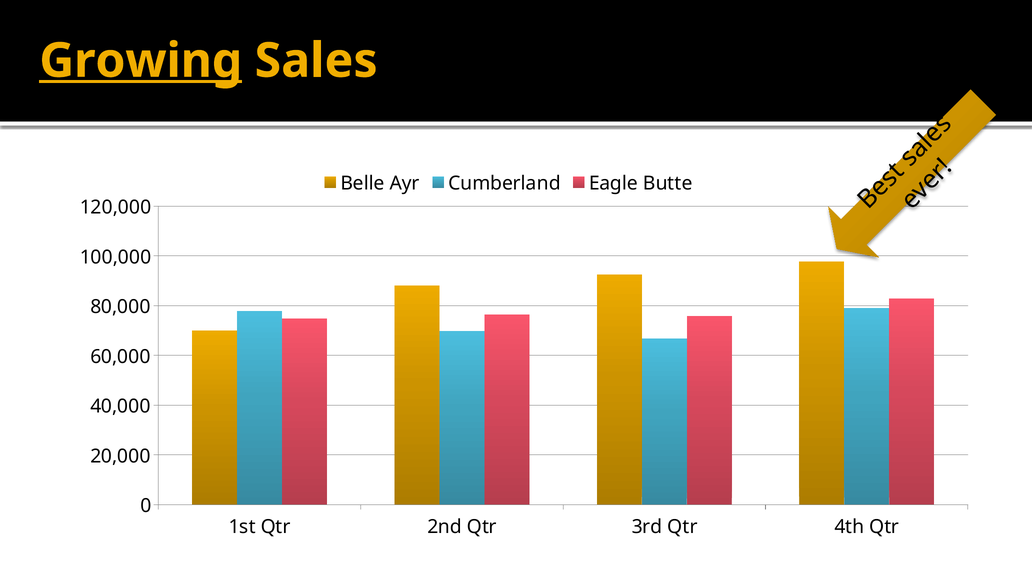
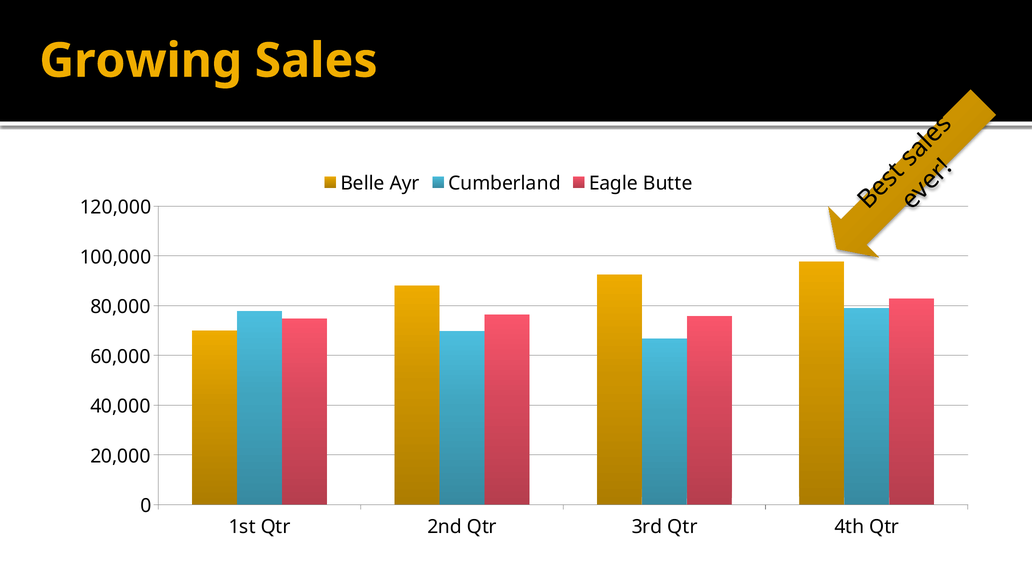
Growing underline: present -> none (141, 61)
